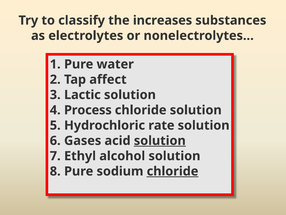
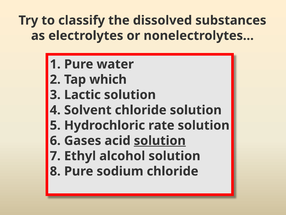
increases: increases -> dissolved (162, 20)
affect: affect -> which (108, 79)
Process: Process -> Solvent (88, 110)
chloride underline: present -> none (173, 171)
